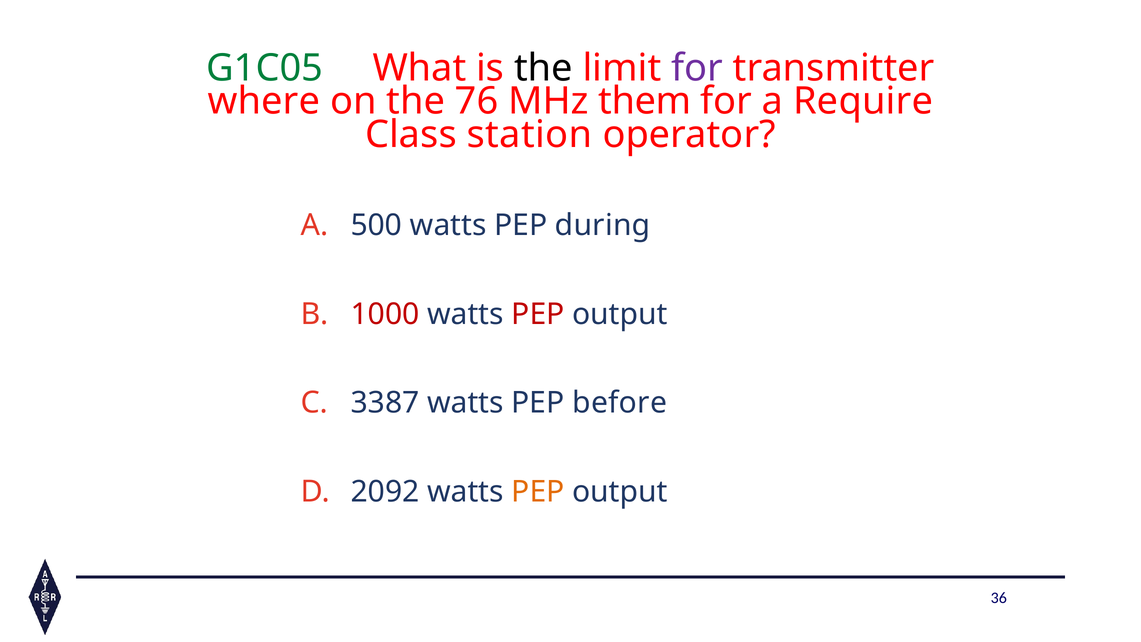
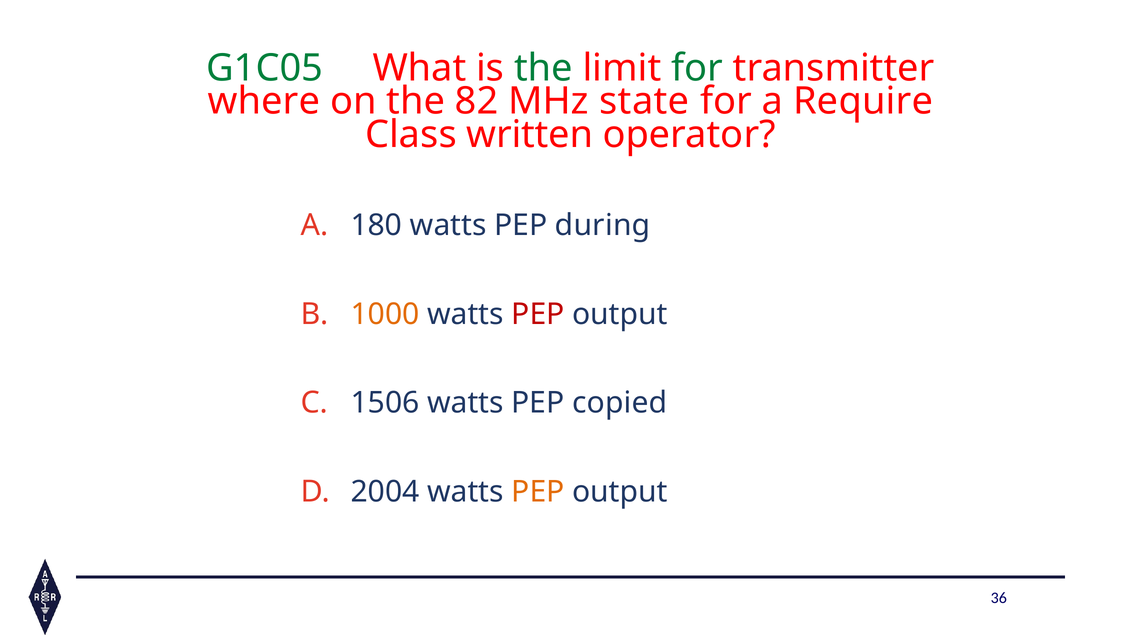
the colour: black -> green (543, 68)
for colour: purple -> green (697, 68)
76: 76 -> 82 (477, 101)
them: them -> state (644, 101)
station: station -> written (530, 135)
500: 500 -> 180 (376, 225)
1000 colour: red -> orange (385, 314)
3387: 3387 -> 1506 (385, 403)
before: before -> copied (620, 403)
2092: 2092 -> 2004 (385, 492)
